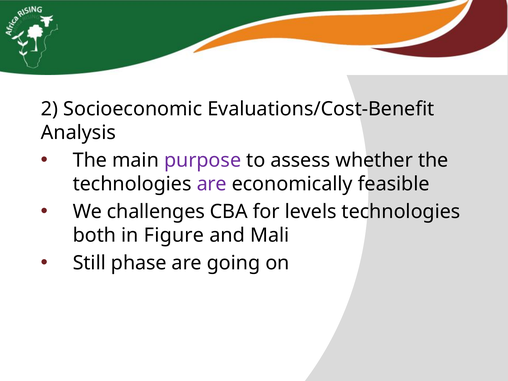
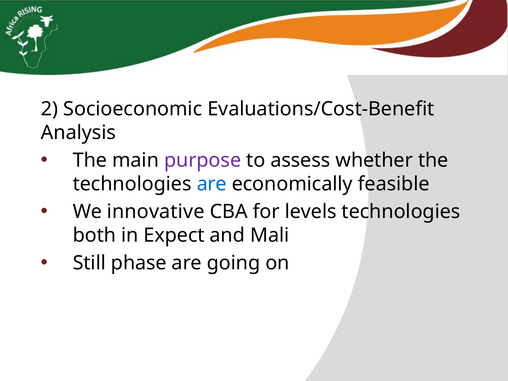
are colour: purple -> blue (212, 184)
challenges: challenges -> innovative (156, 212)
Figure: Figure -> Expect (174, 235)
